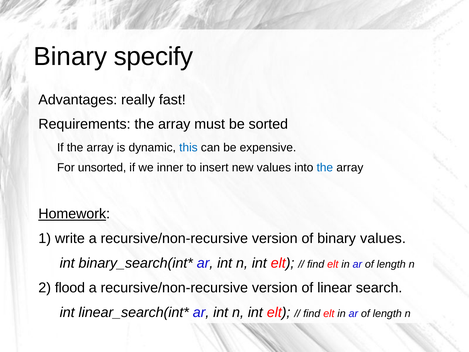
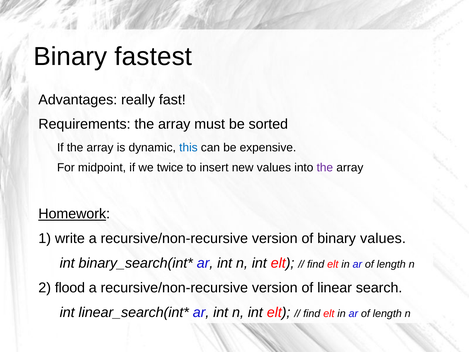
specify: specify -> fastest (153, 57)
unsorted: unsorted -> midpoint (102, 168)
inner: inner -> twice (170, 168)
the colour: blue -> purple (325, 168)
